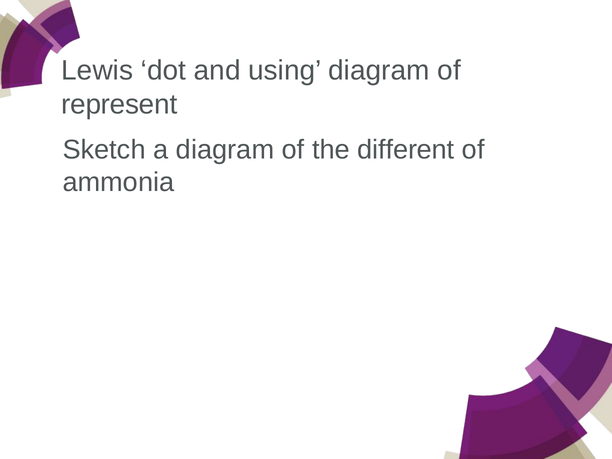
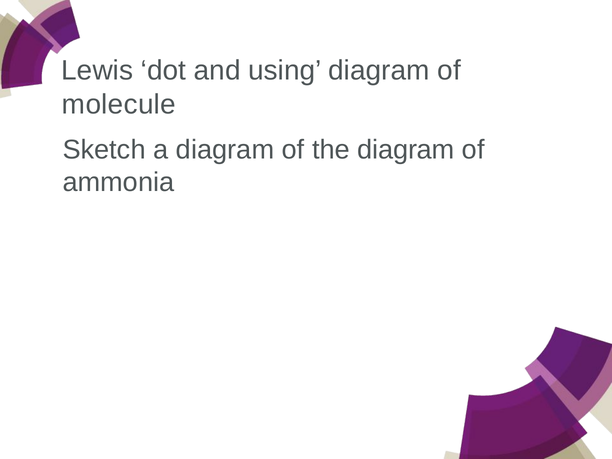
represent: represent -> molecule (119, 104)
the different: different -> diagram (406, 150)
